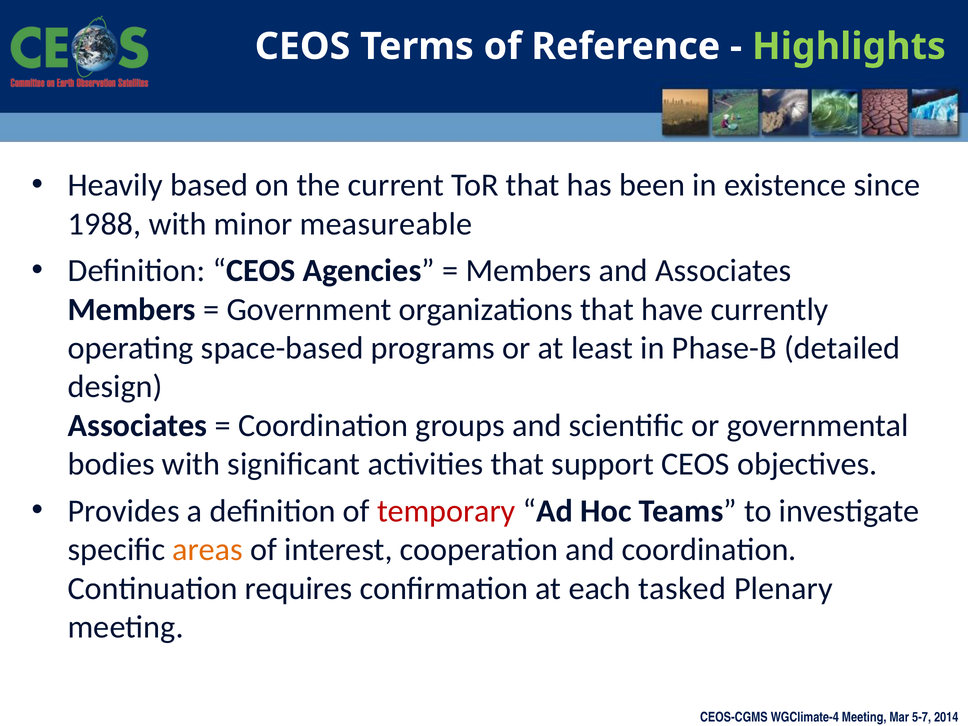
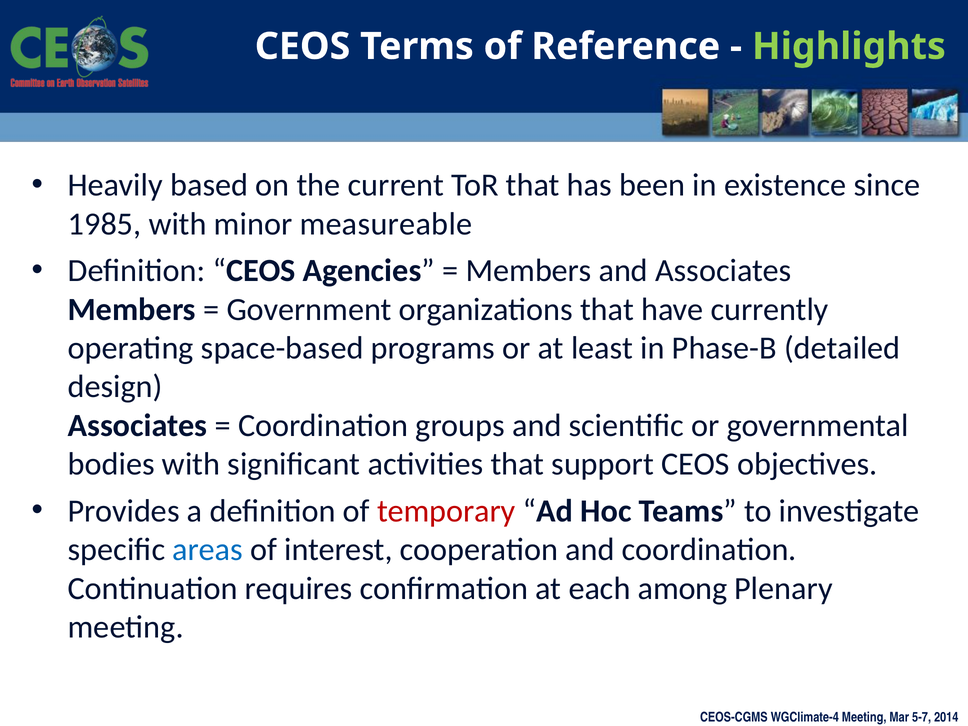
1988: 1988 -> 1985 (105, 224)
areas colour: orange -> blue (208, 550)
tasked: tasked -> among (683, 589)
